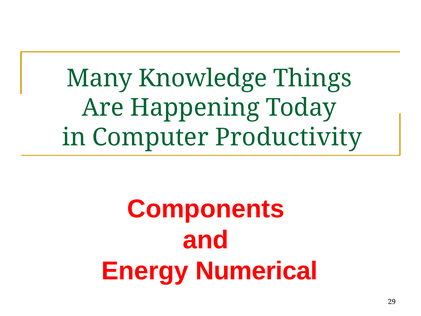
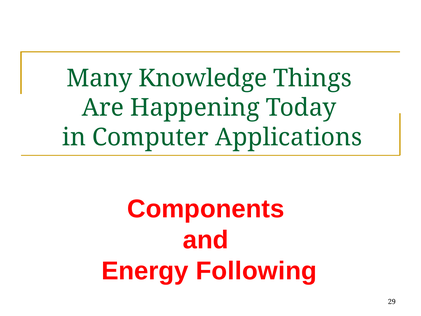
Productivity: Productivity -> Applications (289, 137)
Numerical: Numerical -> Following (256, 271)
